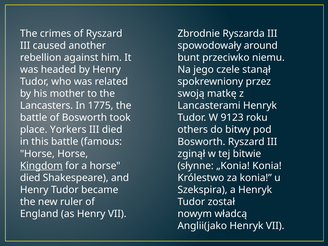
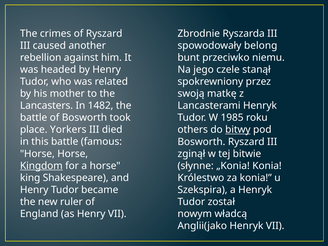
around: around -> belong (261, 46)
1775: 1775 -> 1482 (101, 106)
9123: 9123 -> 1985 (232, 118)
bitwy underline: none -> present (238, 130)
died: died -> king (30, 178)
